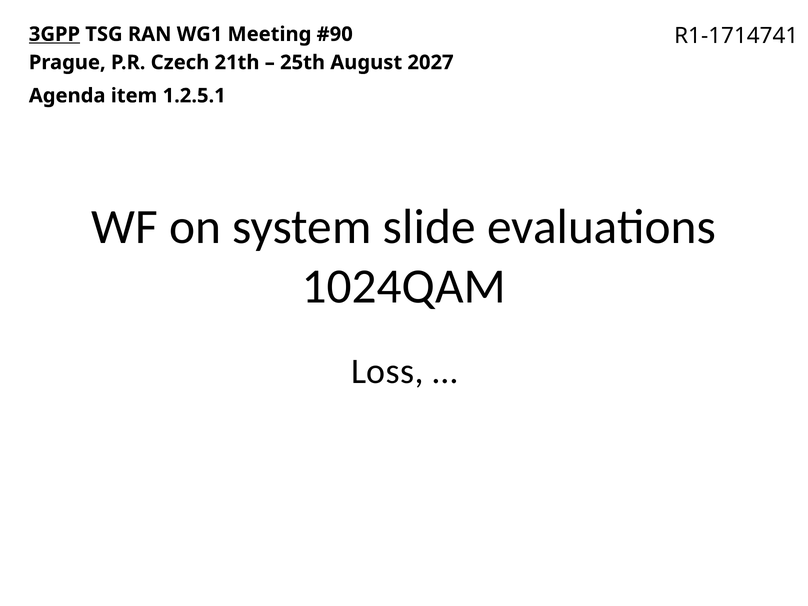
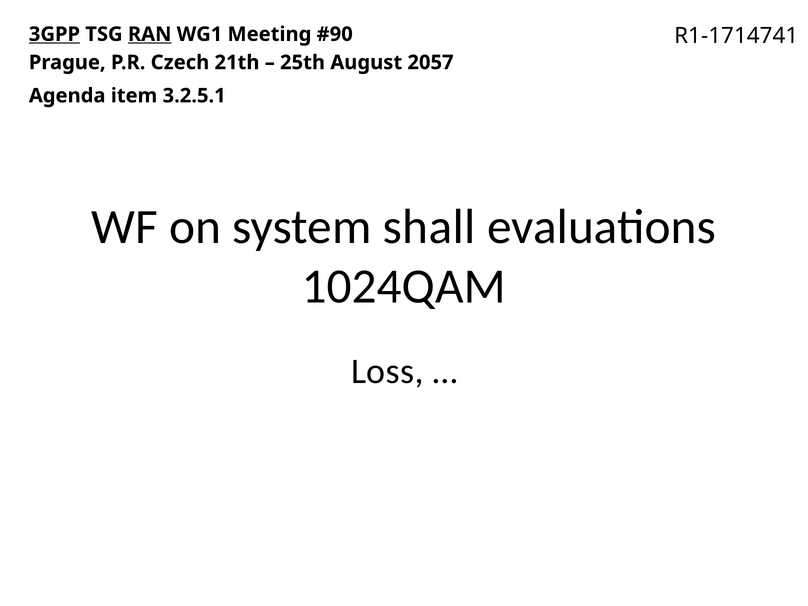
RAN underline: none -> present (150, 34)
2027: 2027 -> 2057 (431, 62)
1.2.5.1: 1.2.5.1 -> 3.2.5.1 (194, 96)
slide: slide -> shall (429, 227)
